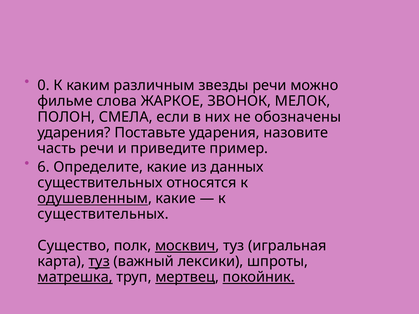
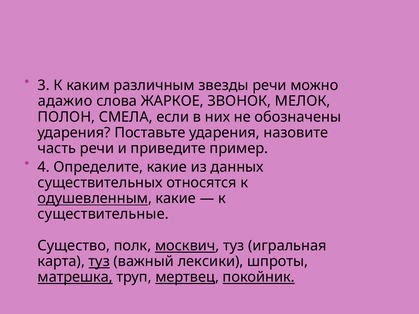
0: 0 -> 3 (44, 86)
фильме: фильме -> адажио (65, 101)
6: 6 -> 4 (44, 167)
существительных: существительных -> существительные (103, 214)
